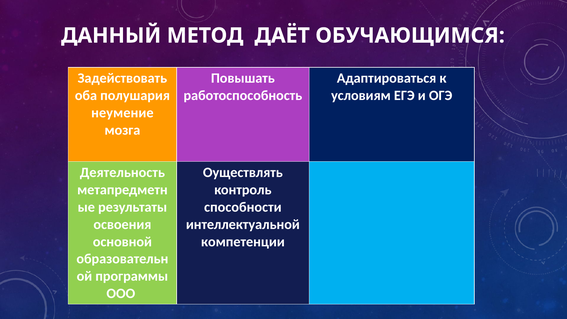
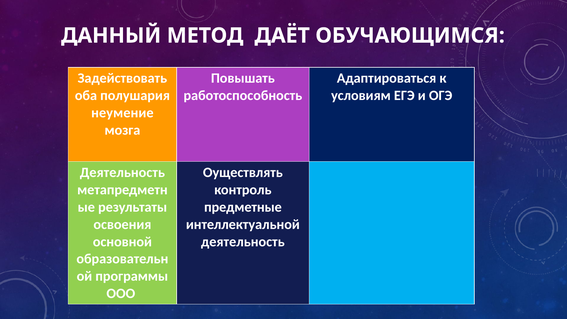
способности: способности -> предметные (243, 207)
компетенции: компетенции -> деятельность (243, 242)
